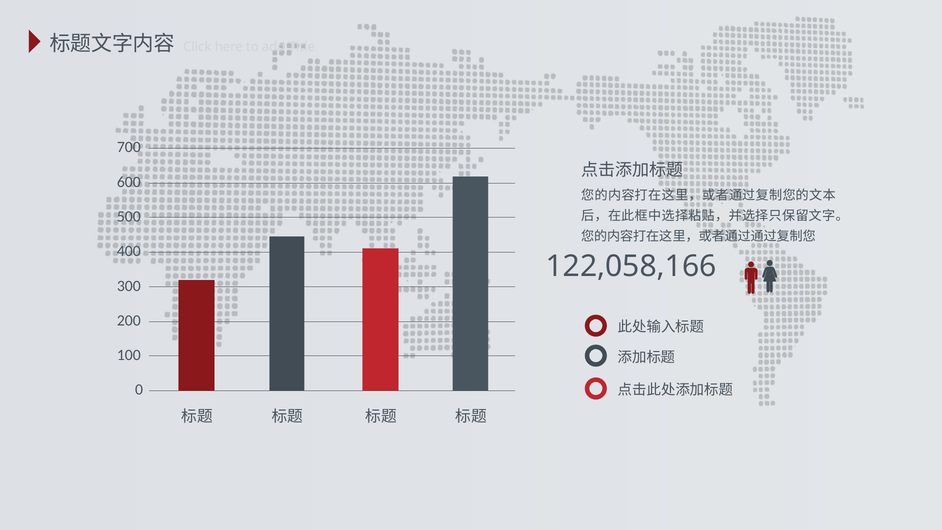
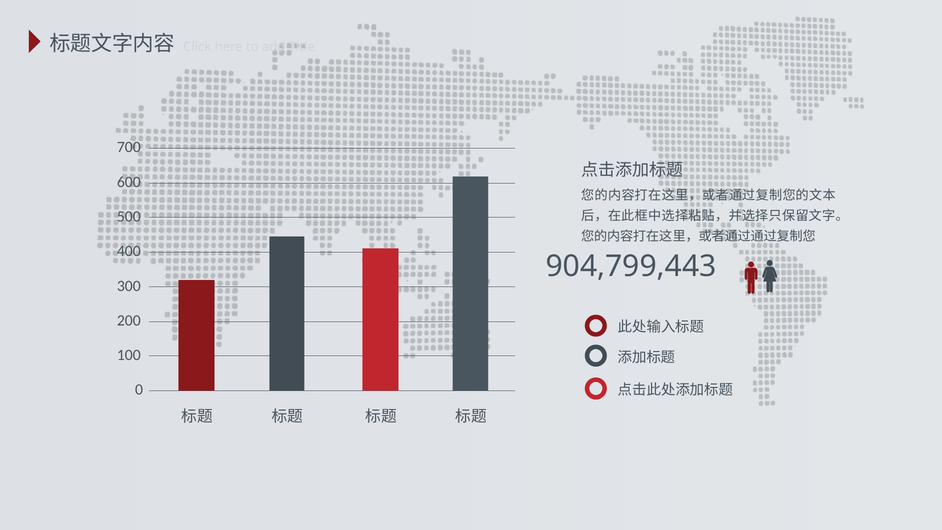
122,058,166: 122,058,166 -> 904,799,443 (631, 266)
